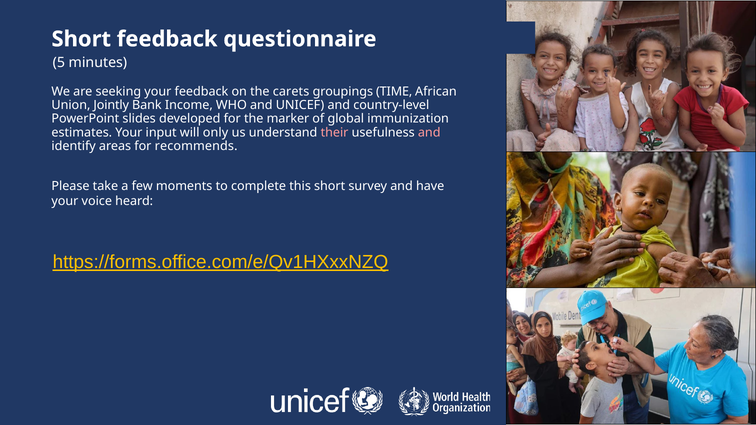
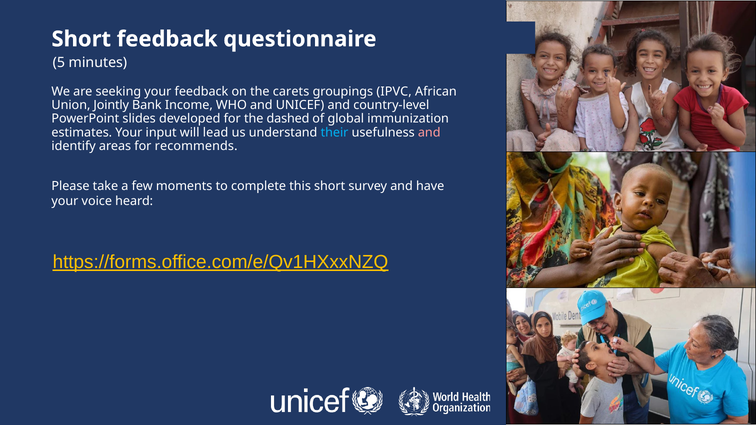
TIME: TIME -> IPVC (394, 92)
marker: marker -> dashed (288, 119)
only: only -> lead (216, 133)
their colour: pink -> light blue (335, 133)
